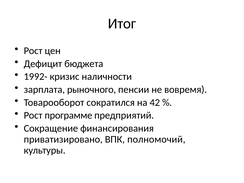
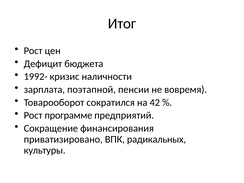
рыночного: рыночного -> поэтапной (91, 90)
полномочий: полномочий -> радикальных (156, 139)
